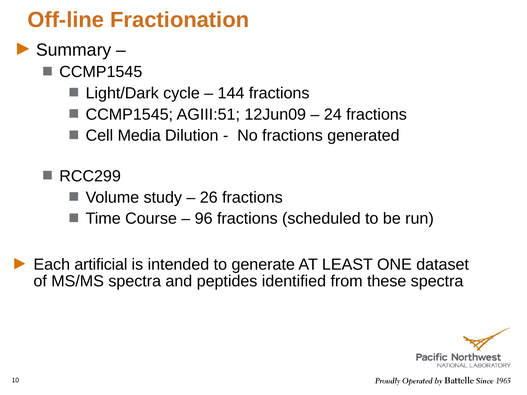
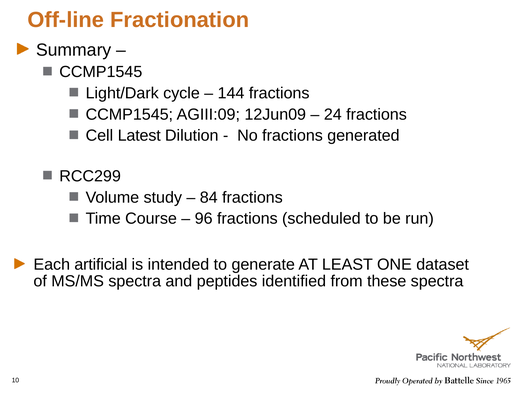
AGIII:51: AGIII:51 -> AGIII:09 (208, 115)
Media: Media -> Latest (139, 136)
26: 26 -> 84 (209, 198)
